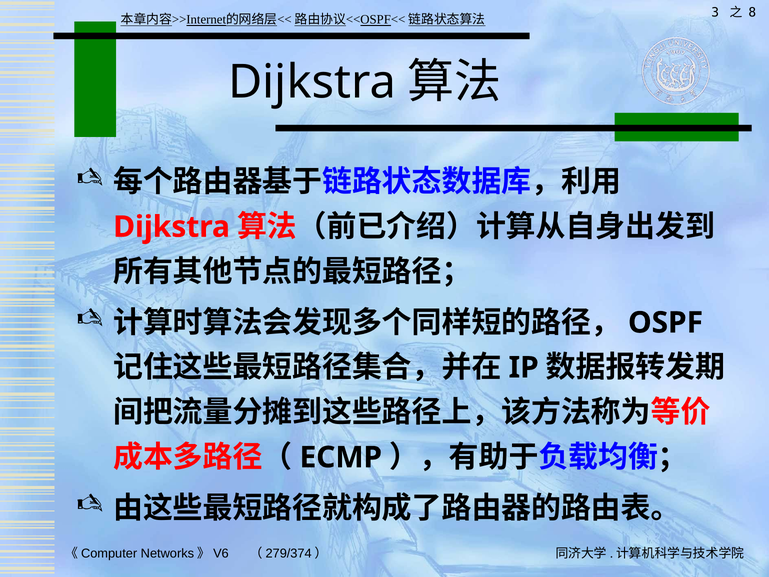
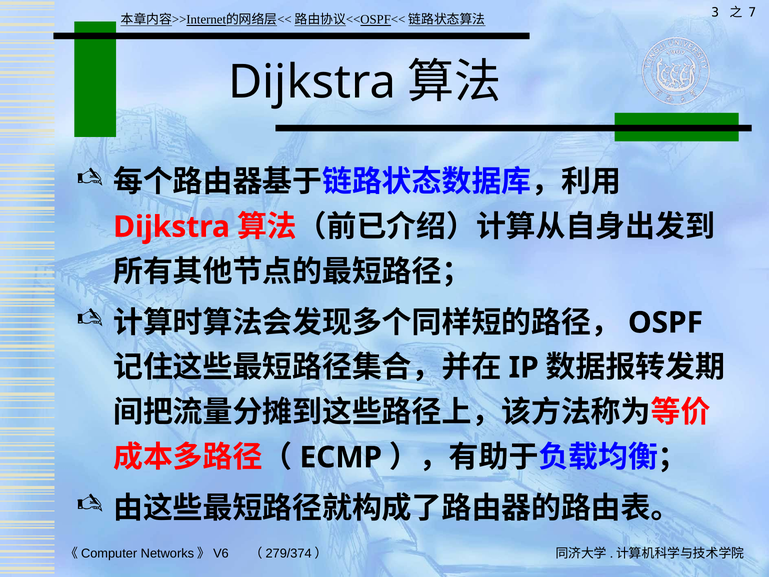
8: 8 -> 7 (752, 12)
